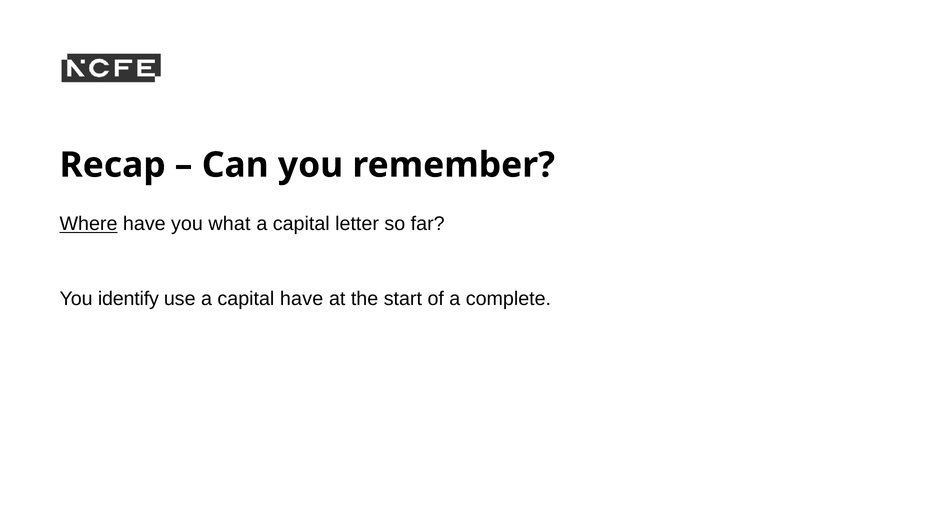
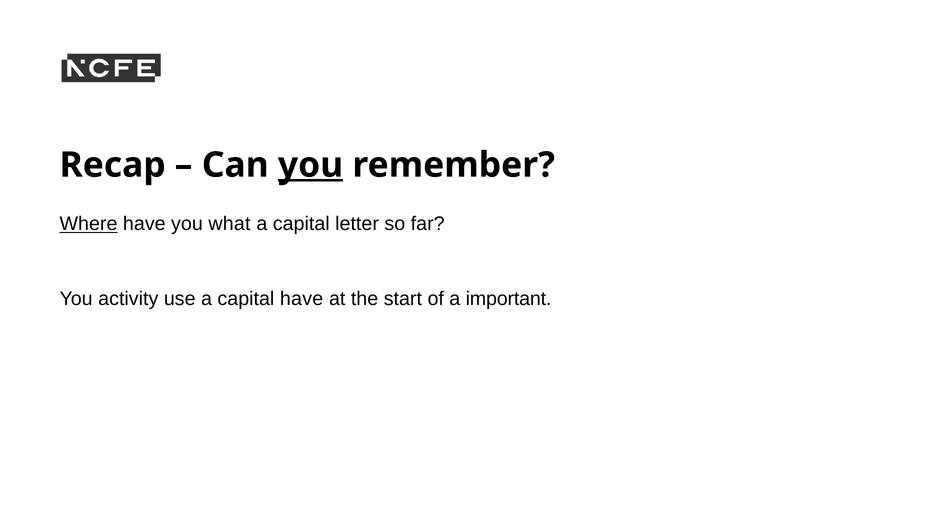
you underline: none -> present (311, 165)
identify: identify -> activity (128, 299)
complete: complete -> important (509, 299)
